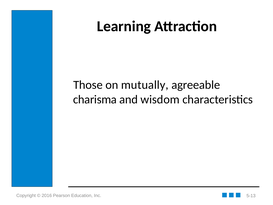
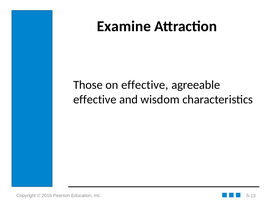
Learning: Learning -> Examine (124, 26)
on mutually: mutually -> effective (145, 85)
charisma: charisma -> effective (95, 99)
